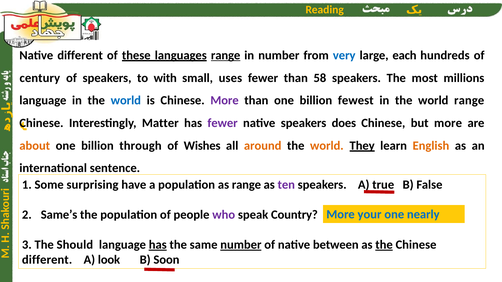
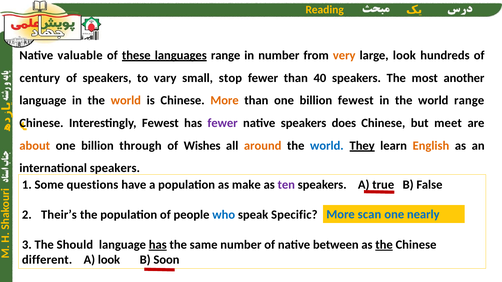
Native different: different -> valuable (80, 55)
range underline: present -> none (226, 55)
very colour: blue -> orange (344, 55)
large each: each -> look (404, 55)
with: with -> vary (165, 78)
uses: uses -> stop (230, 78)
58: 58 -> 40 (320, 78)
millions: millions -> another (464, 78)
world colour: blue -> orange (126, 101)
More colour: purple -> orange (225, 101)
Interestingly Matter: Matter -> Fewest (160, 123)
but more: more -> meet (448, 123)
world colour: orange -> blue (327, 146)
international sentence: sentence -> speakers (115, 168)
surprising: surprising -> questions (92, 185)
as range: range -> make (246, 185)
your: your -> scan (369, 215)
Same’s: Same’s -> Their’s (59, 215)
who colour: purple -> blue (224, 215)
Country: Country -> Specific (294, 215)
number underline: present -> none (241, 245)
